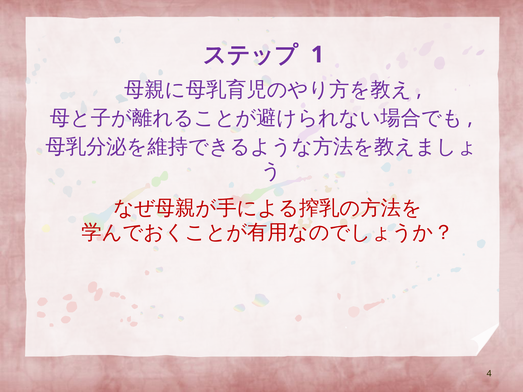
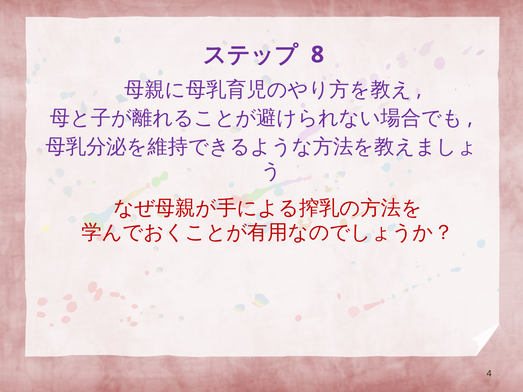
1: 1 -> 8 (317, 55)
